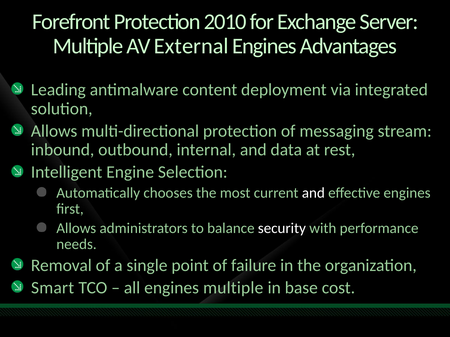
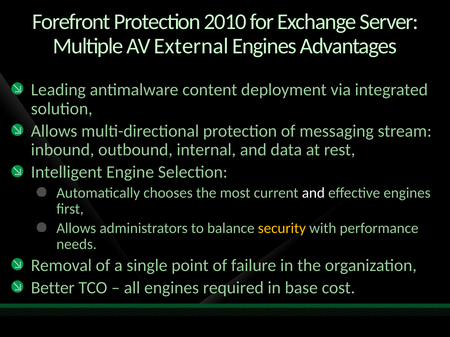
security colour: white -> yellow (282, 228)
Smart: Smart -> Better (53, 288)
engines multiple: multiple -> required (233, 288)
